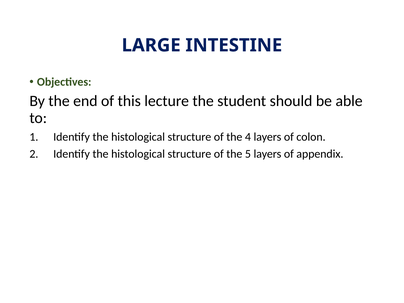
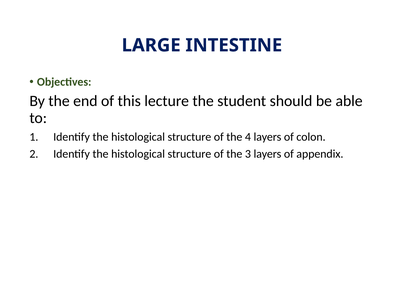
5: 5 -> 3 (248, 154)
